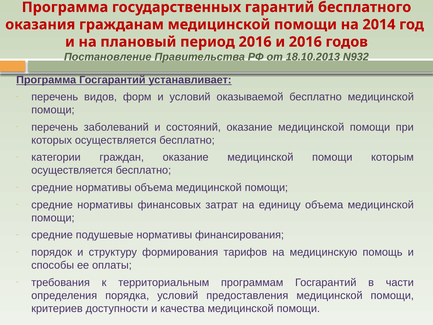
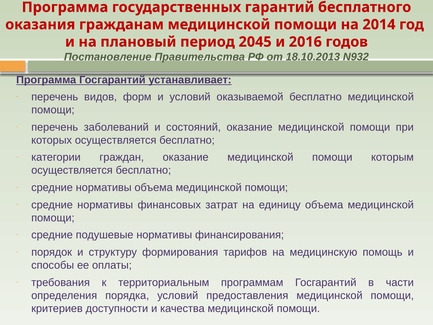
период 2016: 2016 -> 2045 (255, 42)
